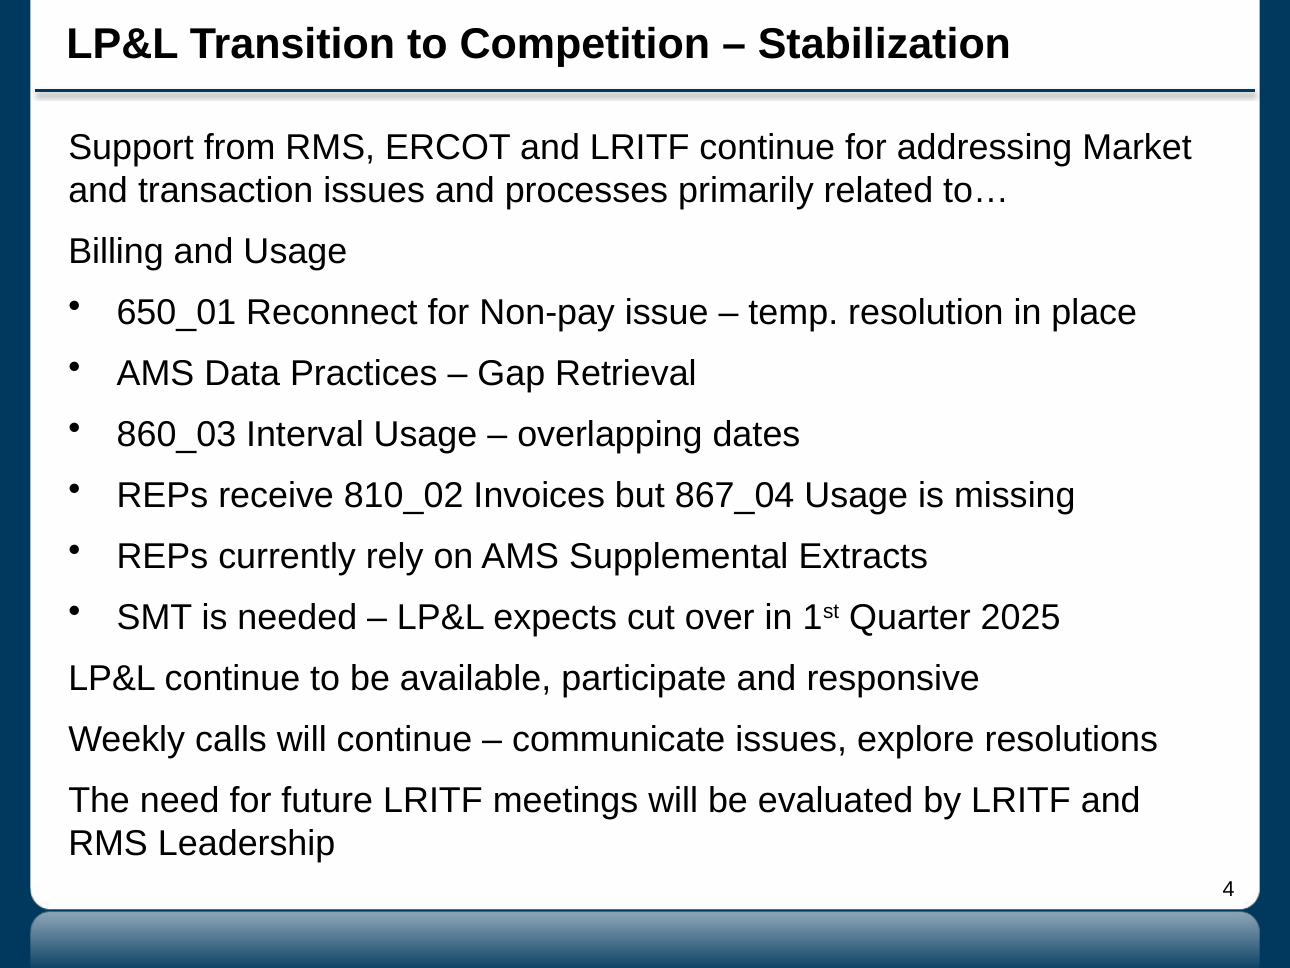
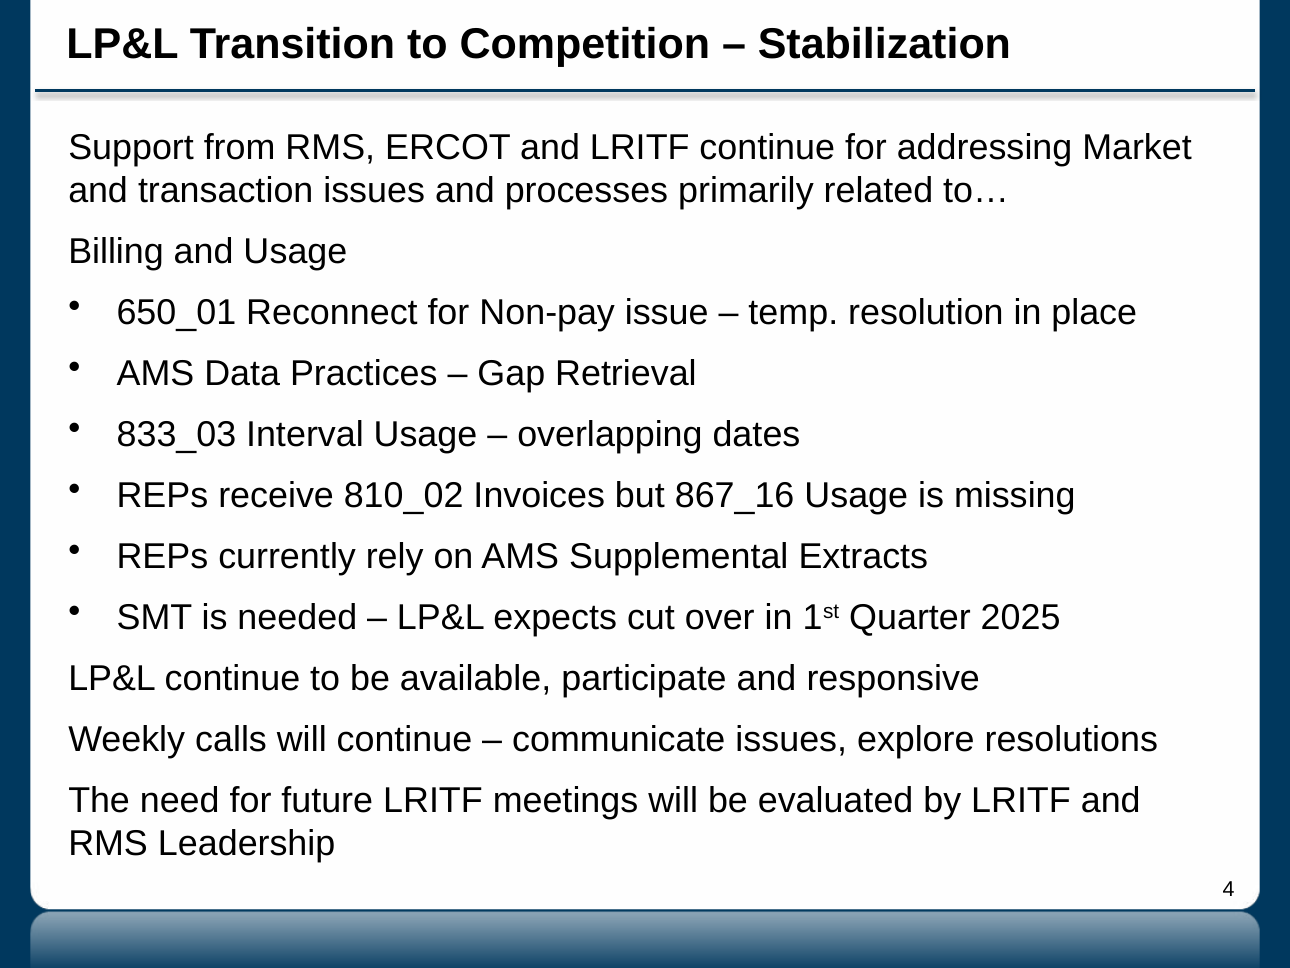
860_03: 860_03 -> 833_03 (176, 435)
867_04: 867_04 -> 867_16 (735, 495)
